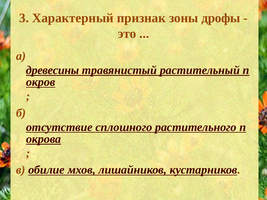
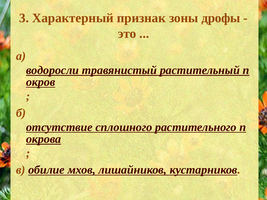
древесины: древесины -> водоросли (52, 70)
